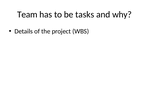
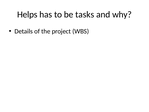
Team: Team -> Helps (27, 14)
